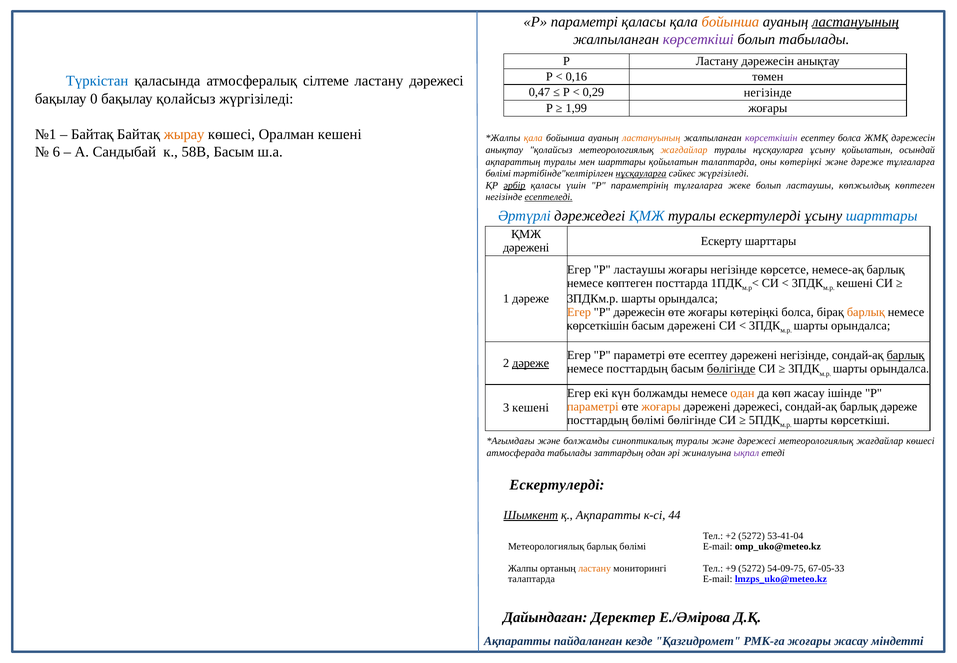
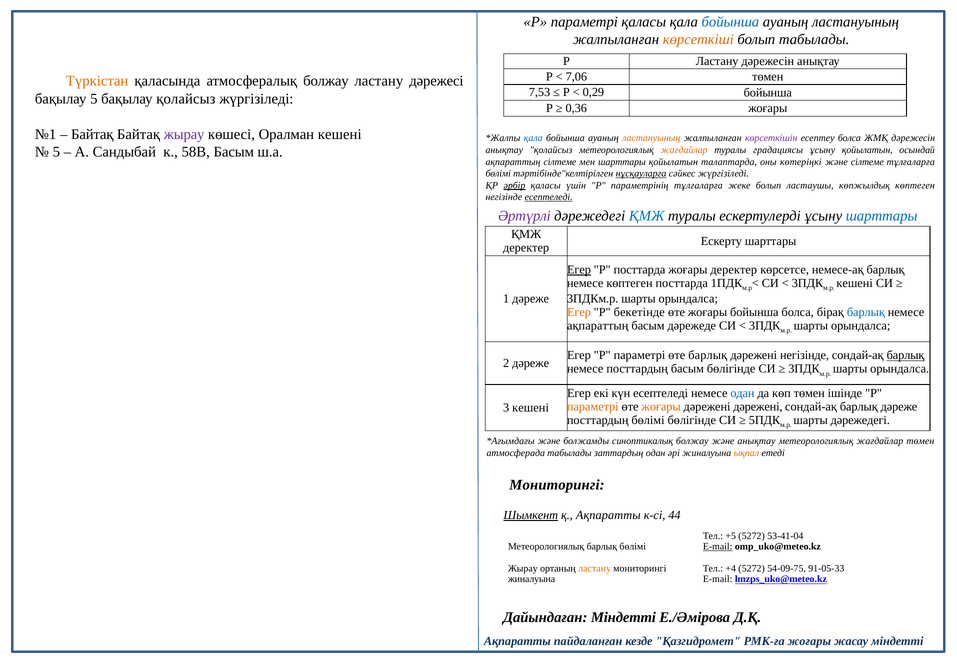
бойынша colour: orange -> blue (730, 22)
ластануының underline: present -> none (856, 22)
көрсеткіші colour: purple -> orange (698, 39)
0,16: 0,16 -> 7,06 (576, 76)
Түркістан colour: blue -> orange (97, 81)
атмосфералық сілтеме: сілтеме -> болжау (326, 81)
0,47: 0,47 -> 7,53 (539, 92)
0,29 негізінде: негізінде -> бойынша (768, 92)
бақылау 0: 0 -> 5 (94, 99)
1,99: 1,99 -> 0,36 (576, 108)
жырау colour: orange -> purple (184, 134)
қала colour: orange -> blue (533, 138)
6: 6 -> 5 (56, 152)
туралы нұсқауларға: нұсқауларға -> градациясы (778, 150)
ақпараттың туралы: туралы -> сілтеме (560, 162)
және дәреже: дәреже -> сілтеме (867, 162)
Әртүрлі colour: blue -> purple (524, 216)
дәрежені: дәрежені -> деректер (526, 248)
Егер underline: none -> present (579, 270)
Р ластаушы: ластаушы -> посттарда (640, 270)
жоғары негізінде: негізінде -> деректер (734, 270)
P дәрежесін: дәрежесін -> бекетінде (639, 312)
жоғары көтеріңкі: көтеріңкі -> бойынша (754, 312)
барлық colour: orange -> blue (866, 312)
көрсеткішін: көрсеткішін -> ақпараттың (598, 326)
басым дәрежені: дәрежені -> дәрежеде (692, 326)
өте есептеу: есептеу -> барлық (708, 355)
дәреже underline: present -> none (531, 363)
бөлігінде underline: present -> none (731, 369)
күн болжамды: болжамды -> есептеледі (661, 393)
одан colour: orange -> blue (742, 393)
көп жасау: жасау -> төмен (809, 393)
дәрежені дәрежесі: дәрежесі -> дәрежені (758, 406)
шарты көрсеткіші: көрсеткіші -> дәрежедегі (860, 420)
синоптикалық туралы: туралы -> болжау (692, 441)
және дәрежесі: дәрежесі -> анықтау (757, 441)
жағдайлар көшесі: көшесі -> төмен (920, 441)
ықпал colour: purple -> orange (746, 453)
Ескертулерді: Ескертулерді -> Мониторингі (557, 484)
+2: +2 -> +5 (731, 535)
E-mail underline: none -> present (718, 546)
Жалпы: Жалпы -> Жырау (523, 568)
+9: +9 -> +4 (731, 568)
67-05-33: 67-05-33 -> 91-05-33 (826, 568)
талаптарда: талаптарда -> жиналуына (532, 579)
Дайындаған Деректер: Деректер -> Міндетті (623, 617)
